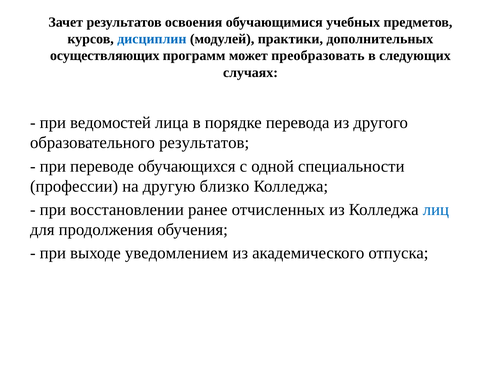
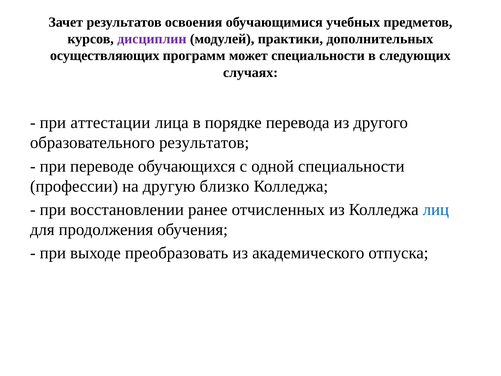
дисциплин colour: blue -> purple (152, 39)
может преобразовать: преобразовать -> специальности (318, 56)
ведомостей: ведомостей -> аттестации (110, 123)
уведомлением: уведомлением -> преобразовать (177, 253)
